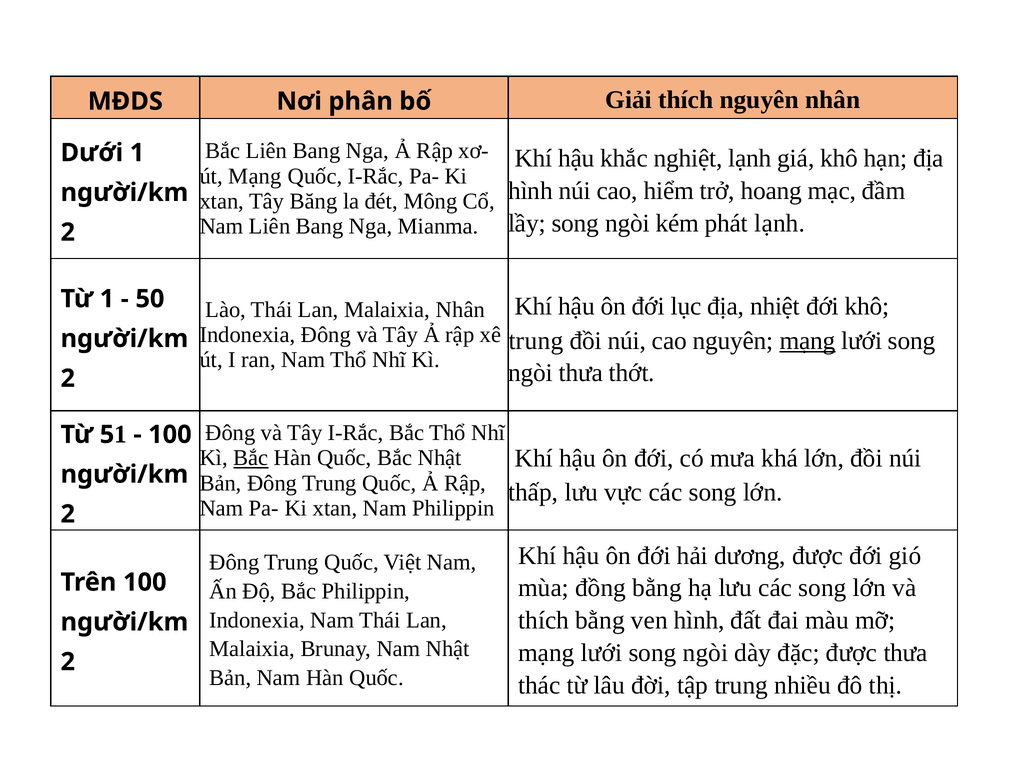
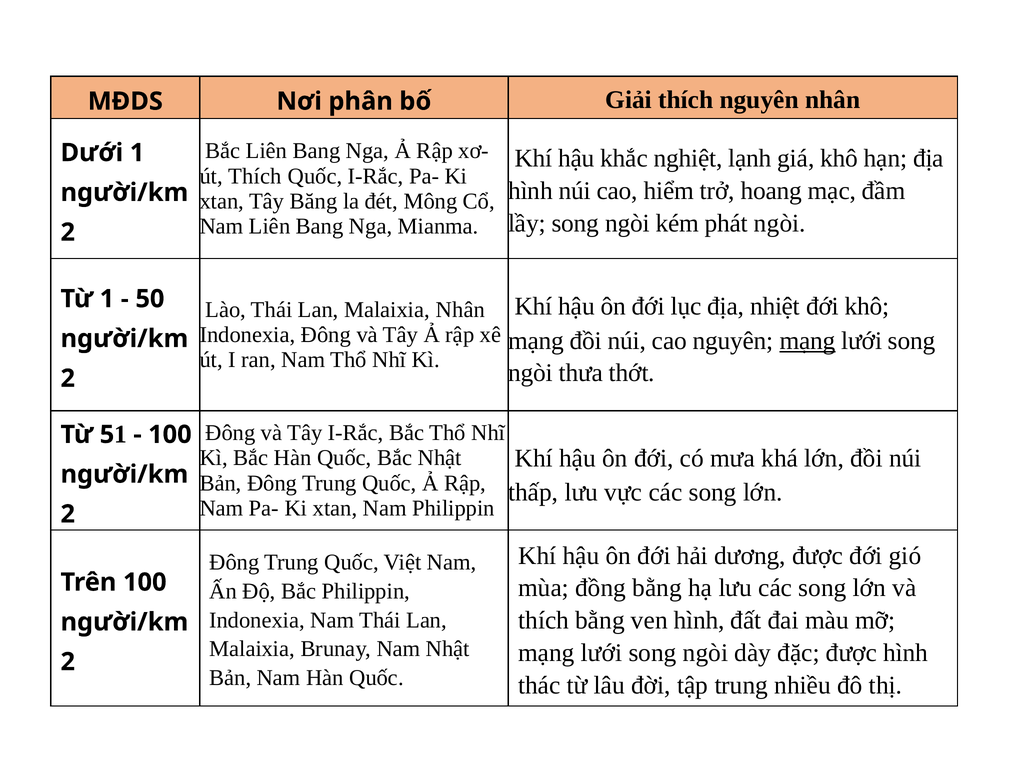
út Mạng: Mạng -> Thích (255, 176)
phát lạnh: lạnh -> ngòi (780, 223)
trung: trung -> mạng (536, 341)
Bắc underline: present -> none (251, 458)
được thưa: thưa -> hình (906, 653)
